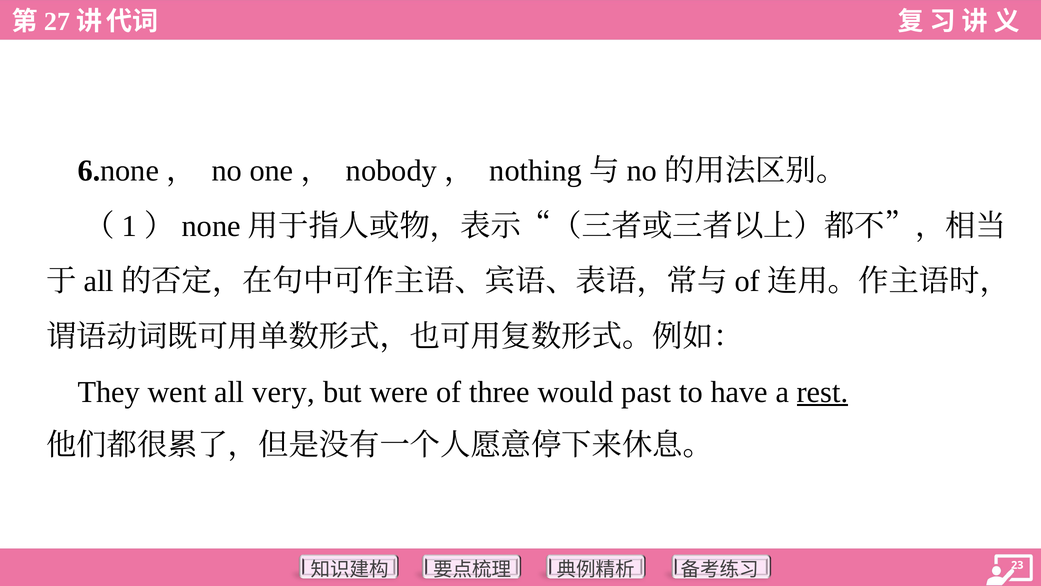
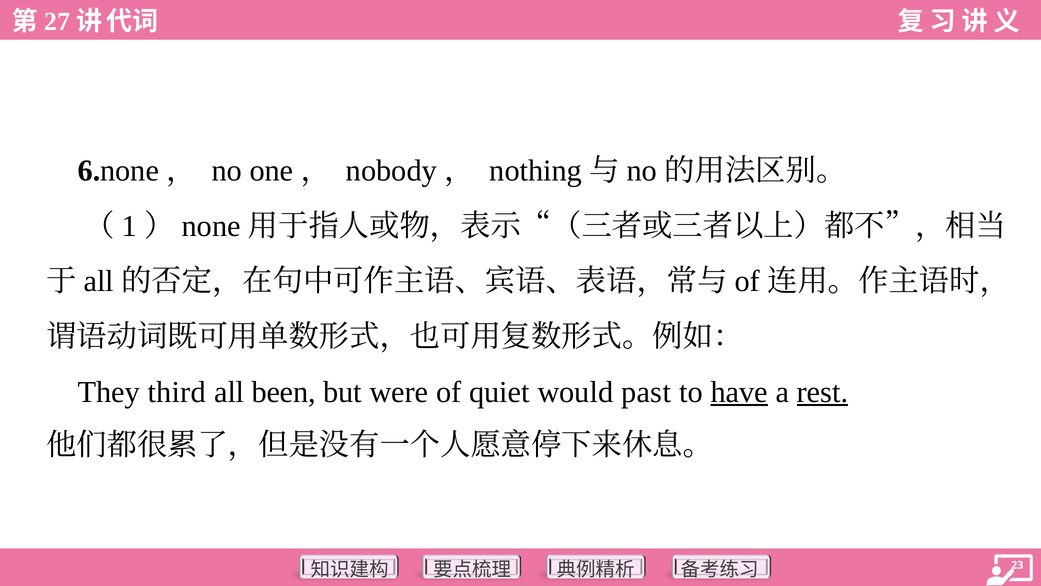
went: went -> third (177, 392)
very: very -> been (284, 392)
three: three -> quiet (499, 392)
have underline: none -> present (739, 392)
